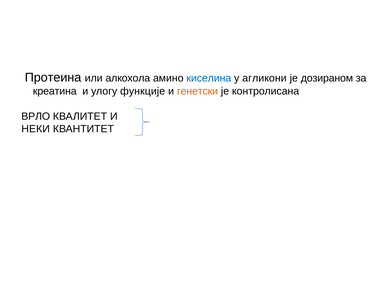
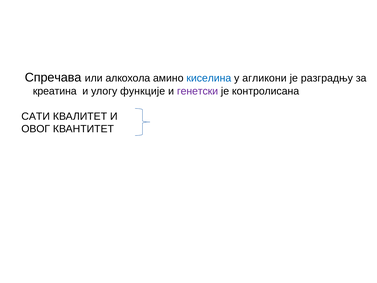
Протеина: Протеина -> Спречава (53, 77)
дозираном: дозираном -> разградњу (327, 78)
генетски colour: orange -> purple (198, 91)
ВРЛО: ВРЛО -> САТИ (36, 116)
НЕКИ: НЕКИ -> ОВОГ (36, 129)
